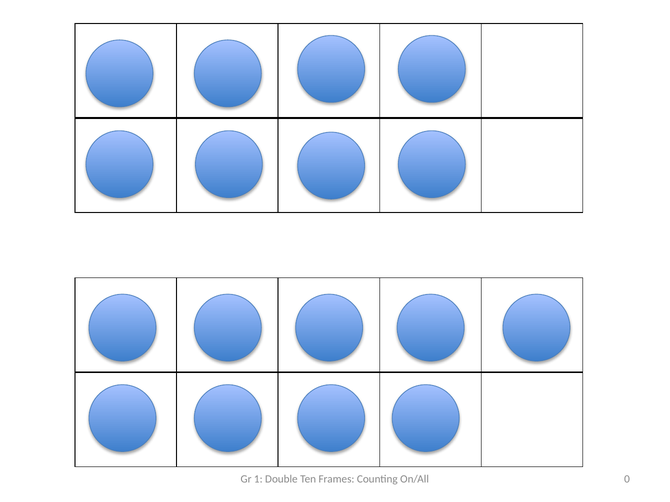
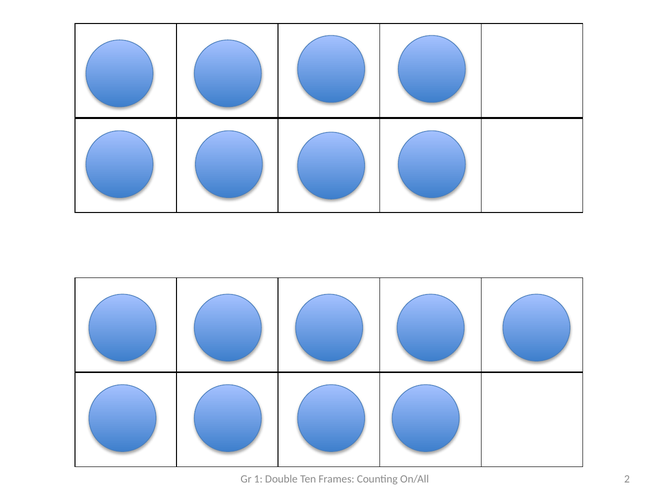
0: 0 -> 2 (627, 480)
